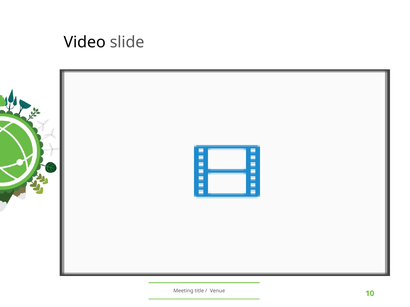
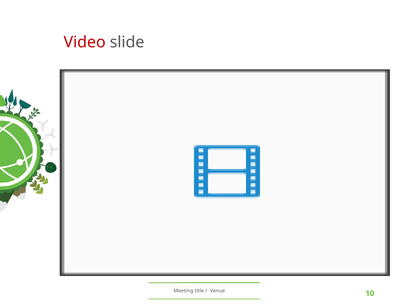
Video colour: black -> red (85, 42)
